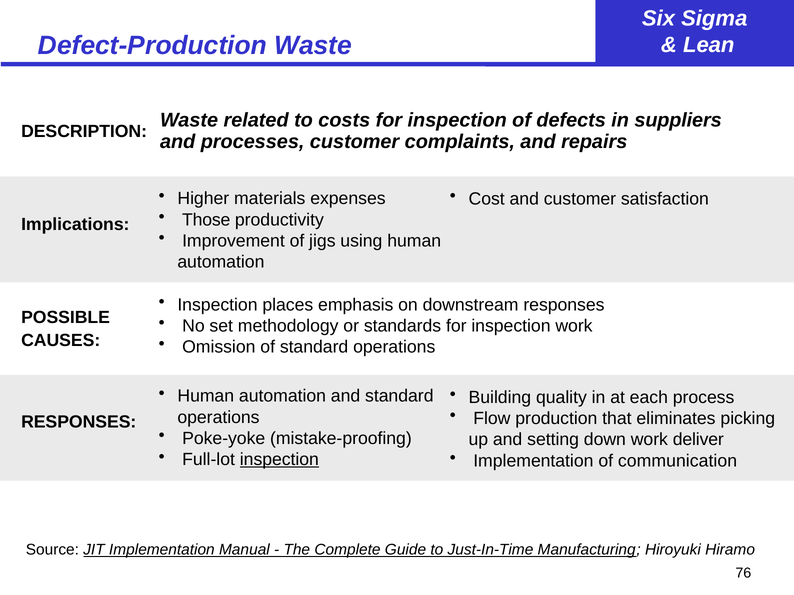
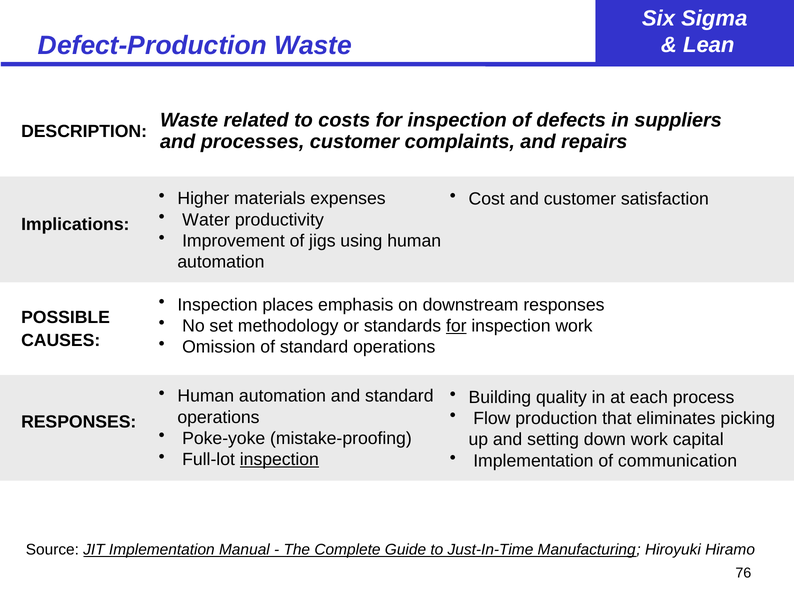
Those: Those -> Water (206, 220)
for underline: none -> present (456, 326)
deliver: deliver -> capital (698, 440)
